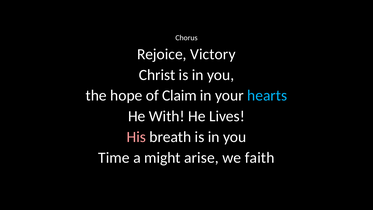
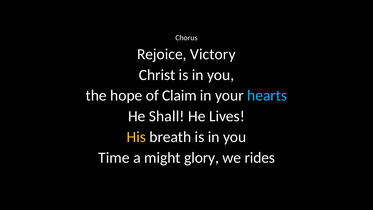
With: With -> Shall (167, 116)
His colour: pink -> yellow (136, 137)
arise: arise -> glory (202, 158)
faith: faith -> rides (260, 158)
